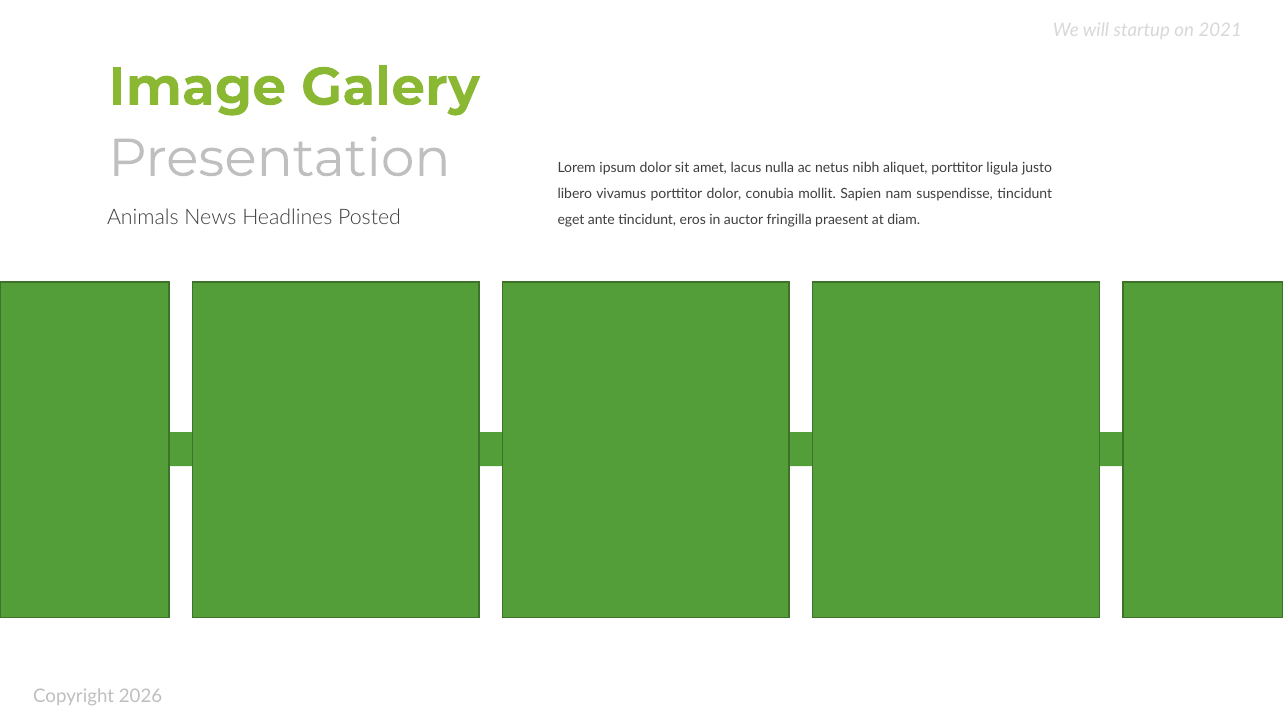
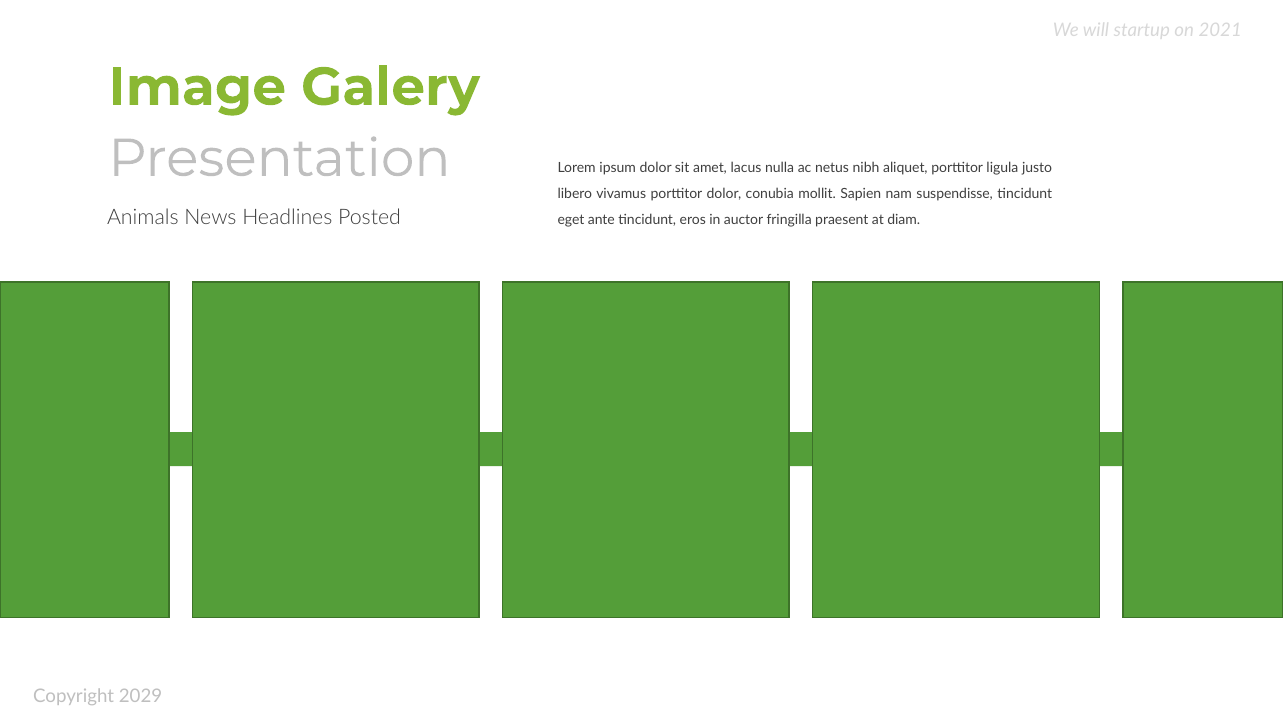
2026: 2026 -> 2029 (141, 696)
